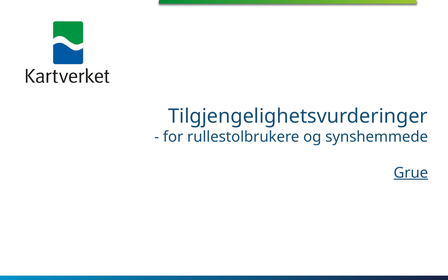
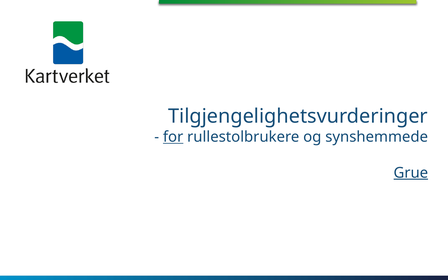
for underline: none -> present (173, 137)
